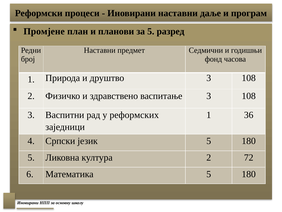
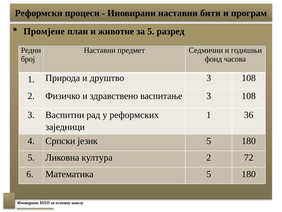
даље: даље -> бити (210, 13)
планови: планови -> животне (116, 31)
